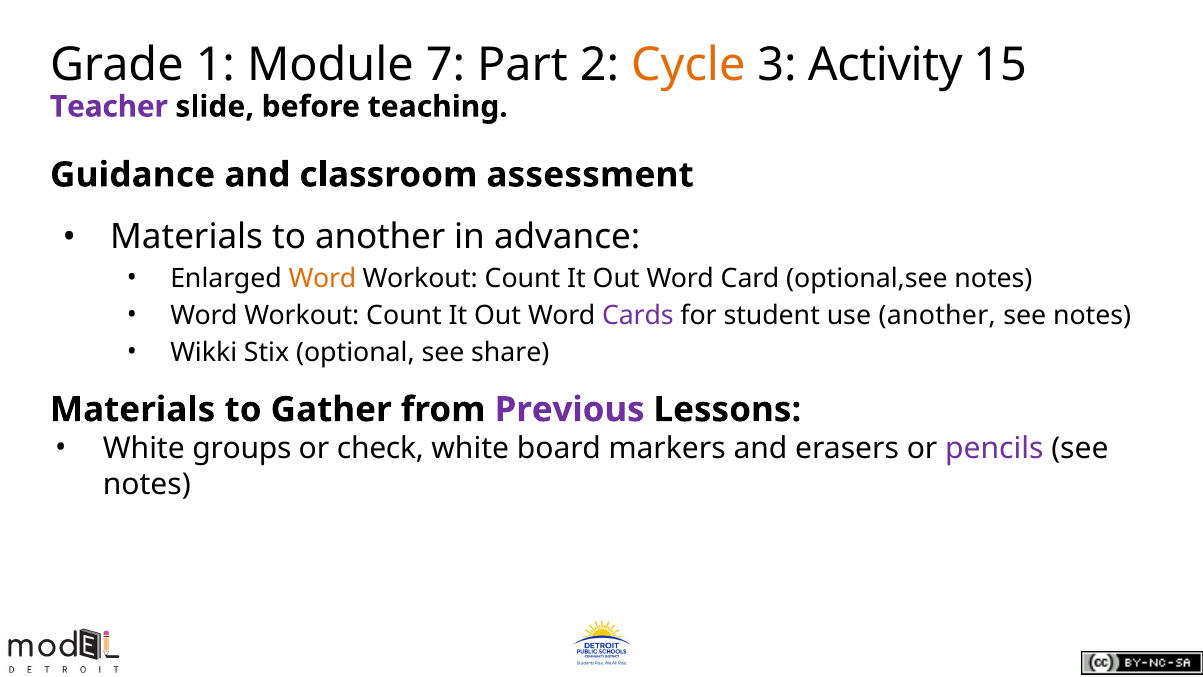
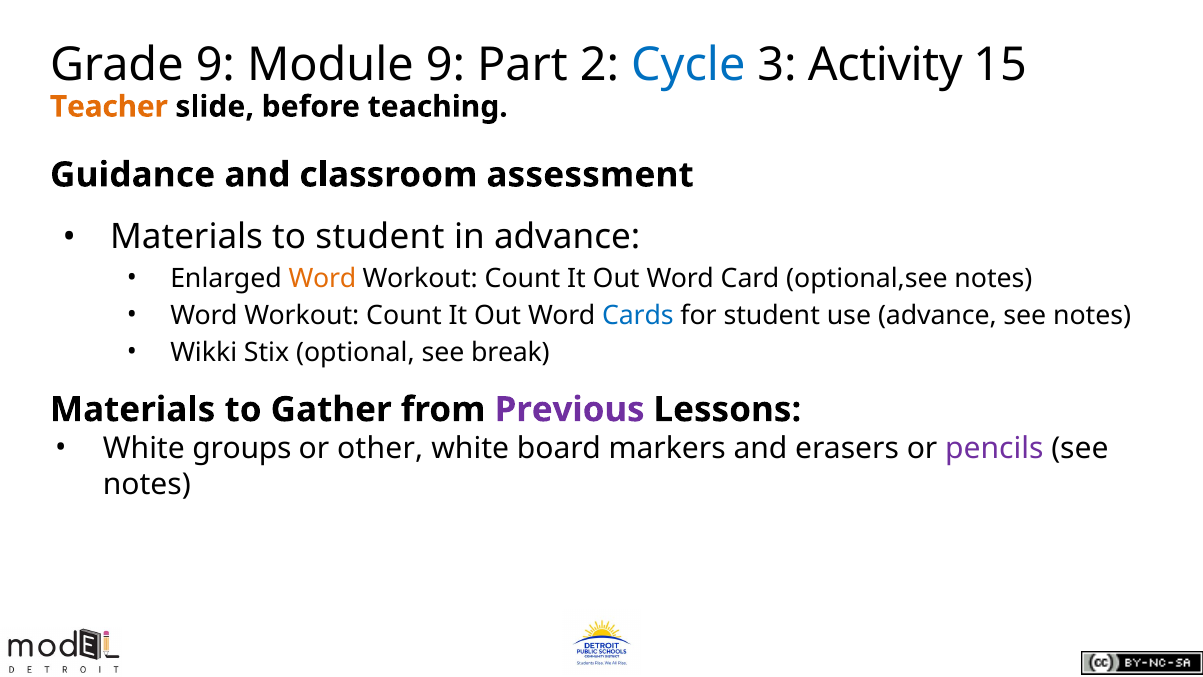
Grade 1: 1 -> 9 (215, 65)
Module 7: 7 -> 9 (445, 65)
Cycle colour: orange -> blue (688, 65)
Teacher colour: purple -> orange (109, 107)
to another: another -> student (380, 237)
Cards colour: purple -> blue (638, 315)
use another: another -> advance (937, 315)
share: share -> break (510, 352)
check: check -> other (380, 448)
